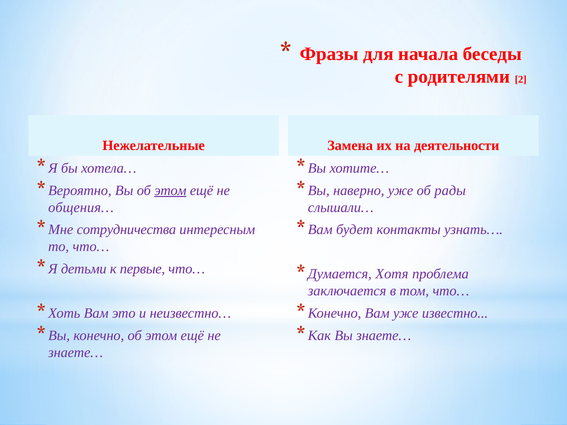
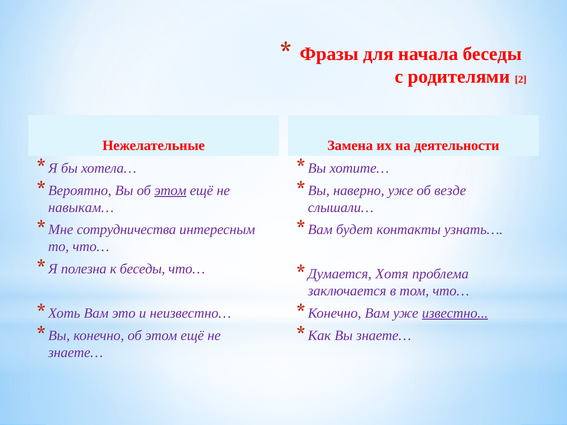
рады: рады -> везде (450, 190)
общения…: общения… -> навыкам… (81, 207)
детьми: детьми -> полезна (84, 269)
к первые: первые -> беседы (142, 269)
известно underline: none -> present (455, 313)
